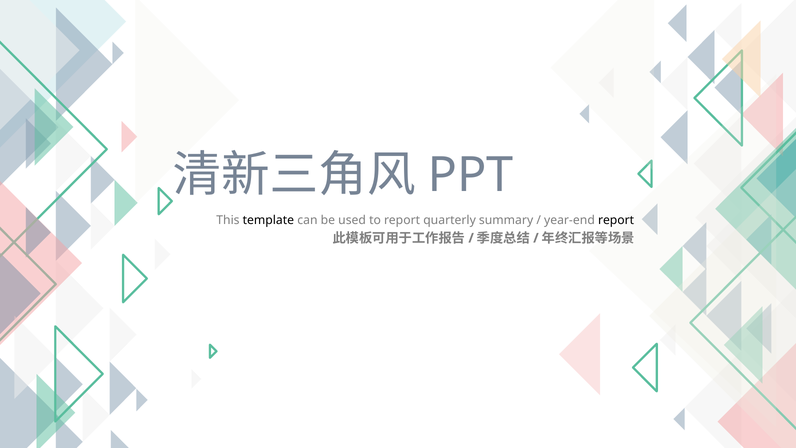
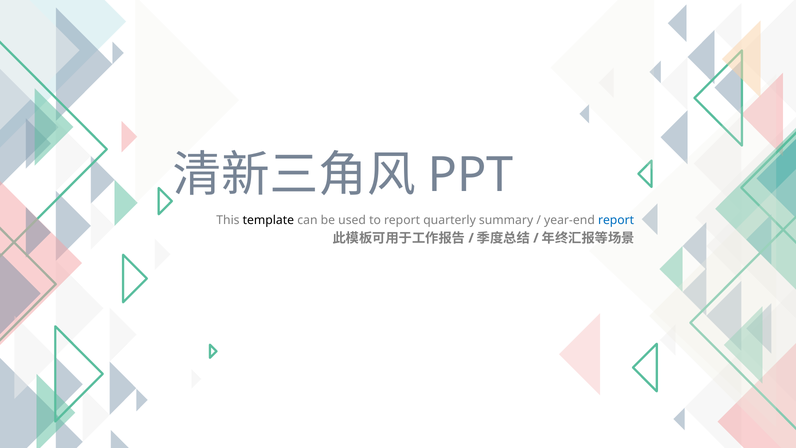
report colour: black -> blue (616, 220)
